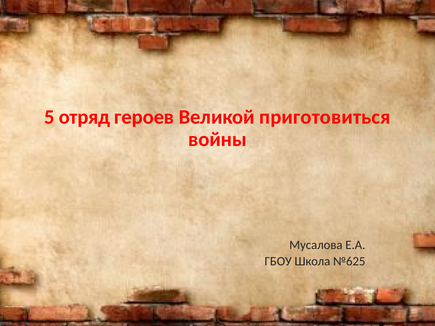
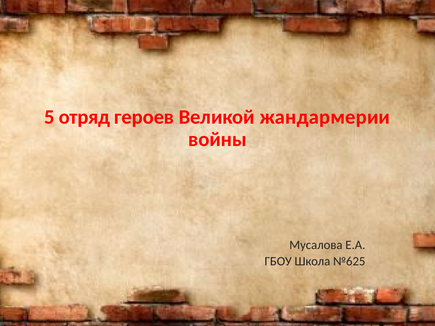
приготовиться: приготовиться -> жандармерии (325, 117)
